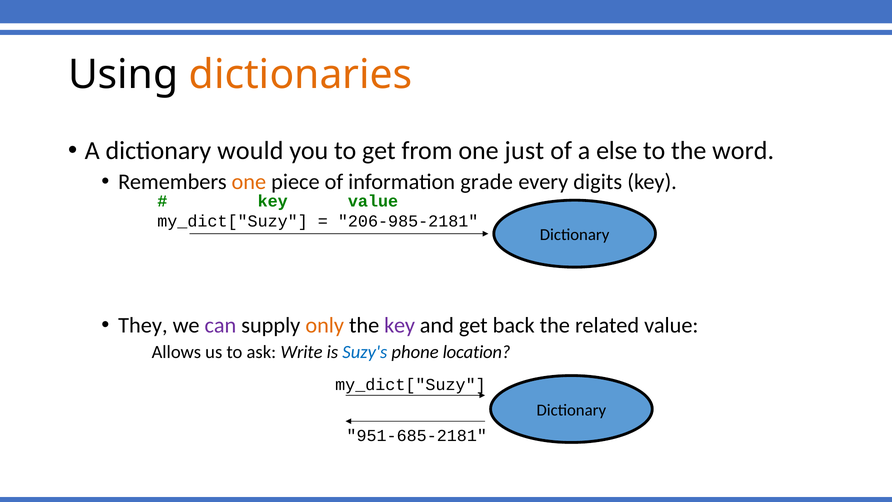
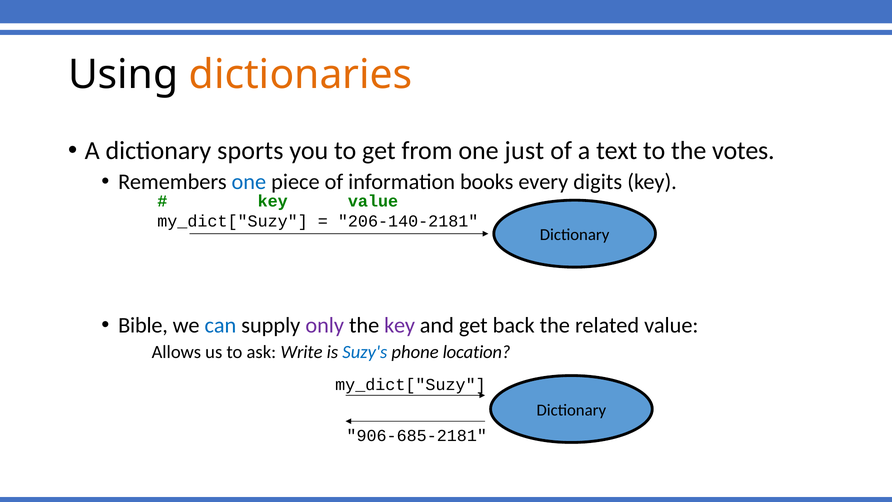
would: would -> sports (250, 151)
else: else -> text (617, 151)
word: word -> votes (743, 151)
one colour: orange -> blue (249, 182)
grade: grade -> books (487, 182)
206-985-2181: 206-985-2181 -> 206-140-2181 (408, 221)
They: They -> Bible (143, 325)
can colour: purple -> blue (220, 325)
only colour: orange -> purple (325, 325)
951-685-2181: 951-685-2181 -> 906-685-2181 (417, 435)
